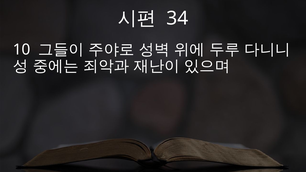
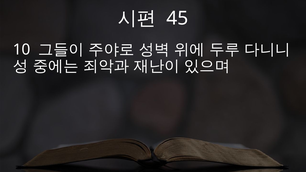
34: 34 -> 45 (177, 18)
